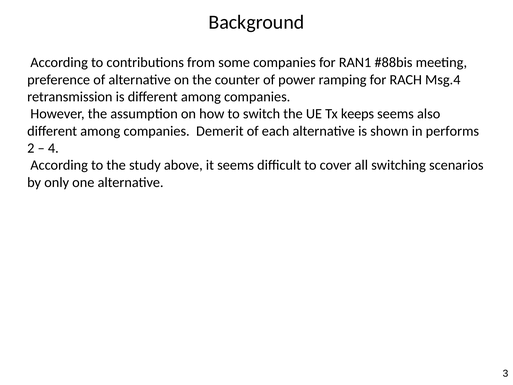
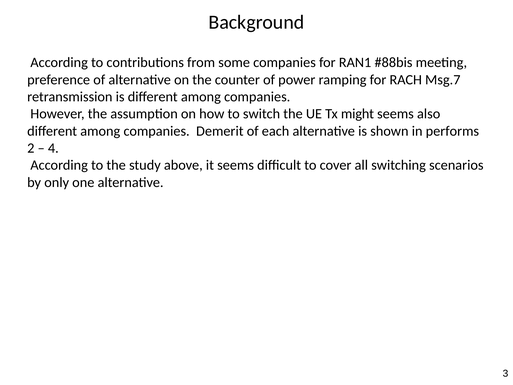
Msg.4: Msg.4 -> Msg.7 (443, 80)
keeps: keeps -> might (357, 114)
